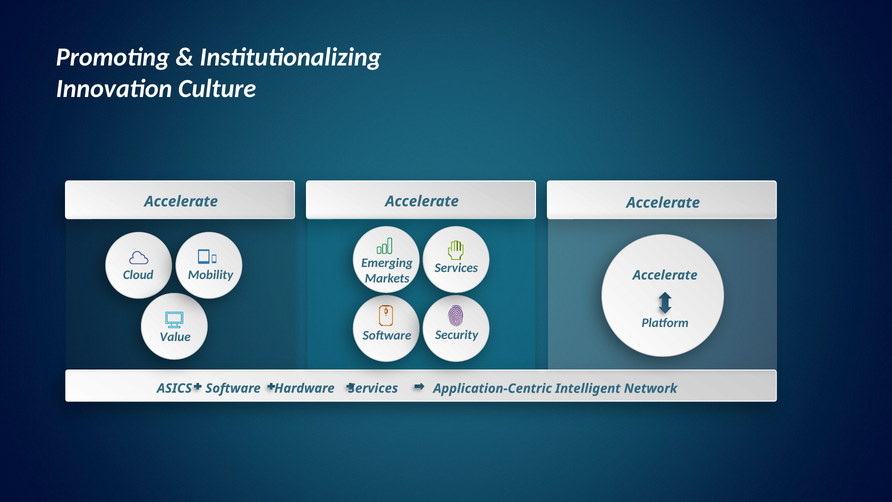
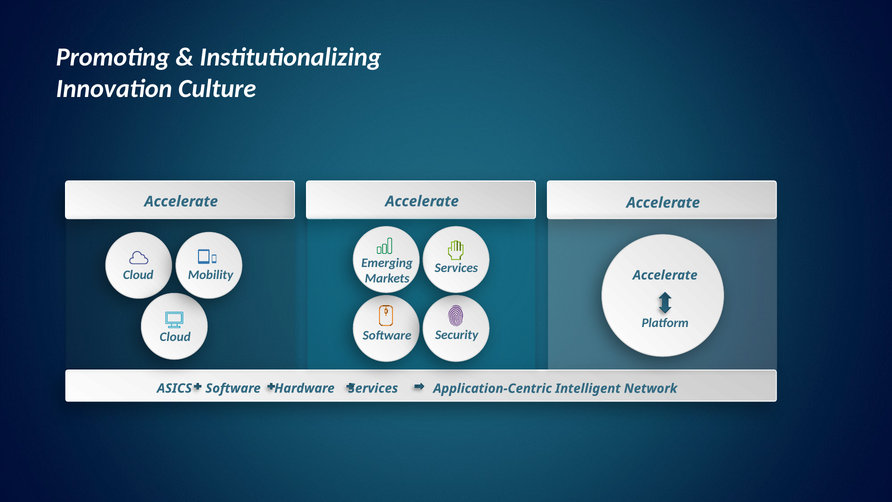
Value: Value -> Cloud (175, 337)
